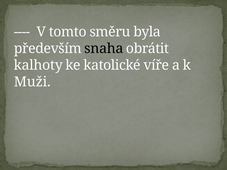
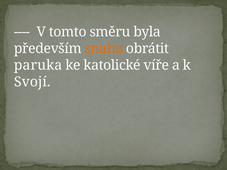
snaha colour: black -> orange (104, 49)
kalhoty: kalhoty -> paruka (38, 65)
Muži: Muži -> Svojí (32, 82)
